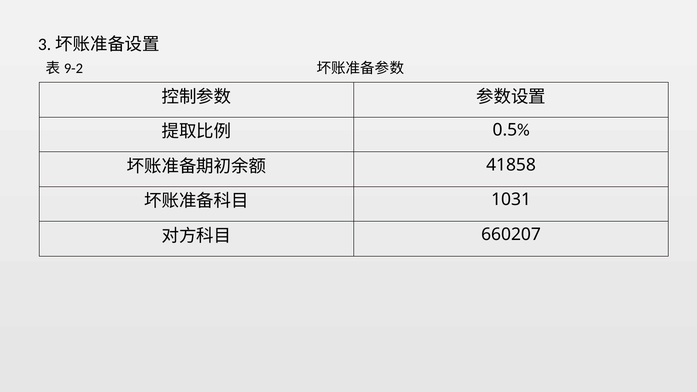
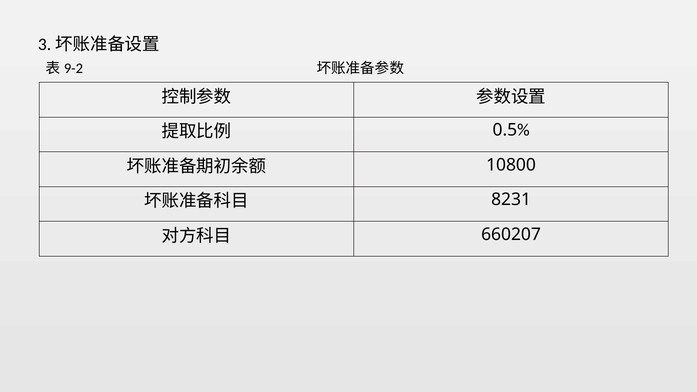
41858: 41858 -> 10800 (511, 165)
1031: 1031 -> 8231 (511, 200)
